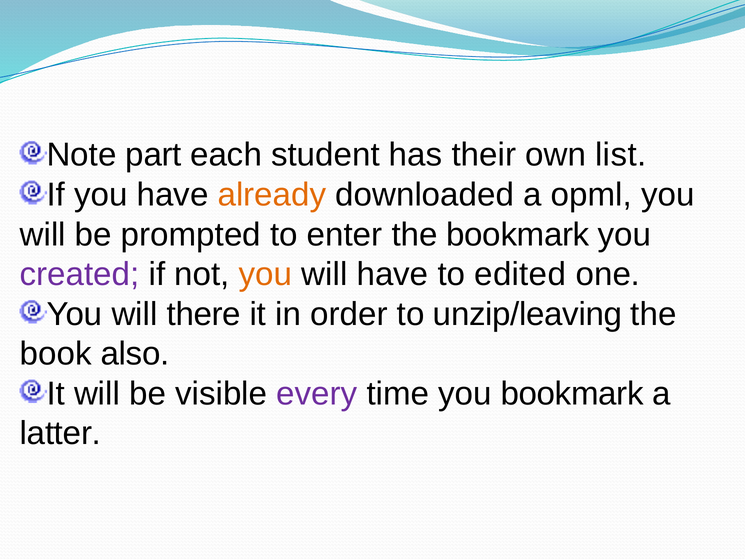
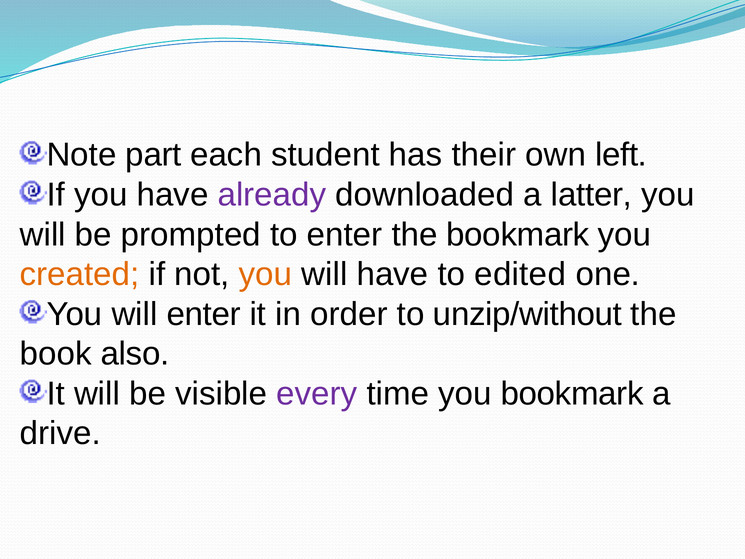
list: list -> left (621, 155)
already colour: orange -> purple (272, 195)
opml: opml -> latter (592, 195)
created colour: purple -> orange (80, 274)
will there: there -> enter (204, 314)
unzip/leaving: unzip/leaving -> unzip/without (528, 314)
latter: latter -> drive (60, 433)
